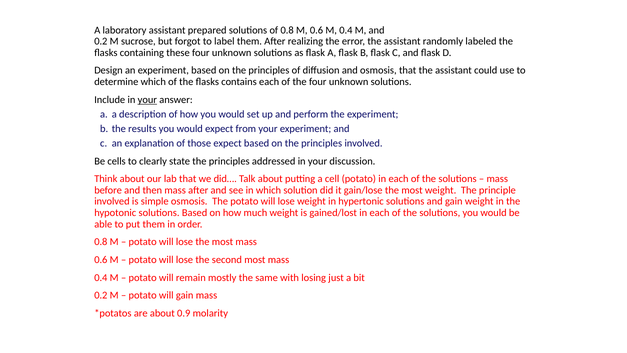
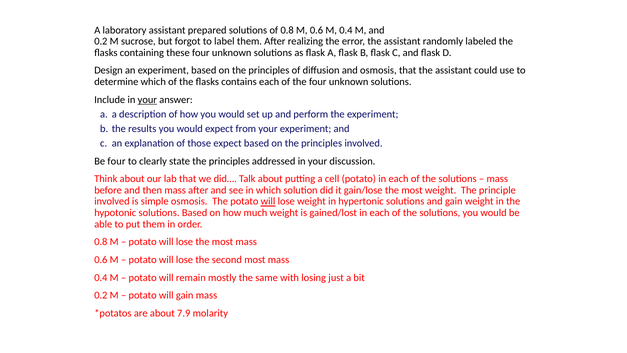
Be cells: cells -> four (116, 161)
will underline: none -> present (268, 201)
0.9: 0.9 -> 7.9 (184, 313)
